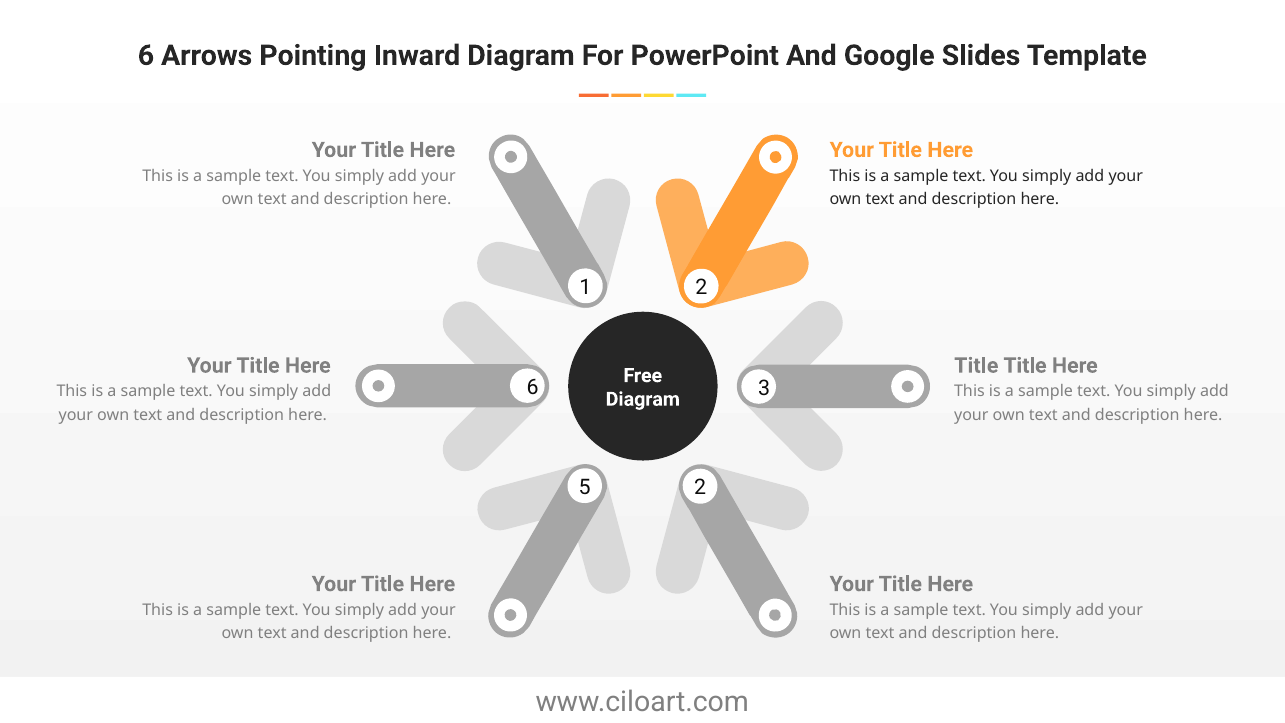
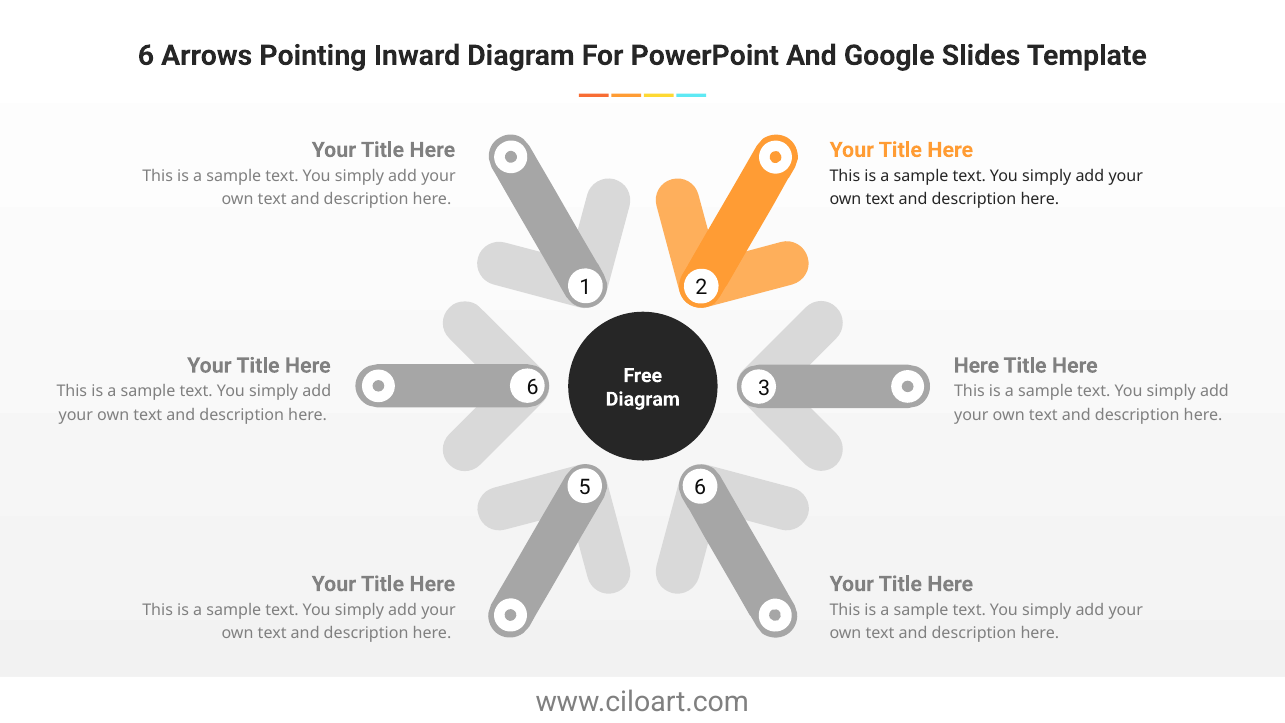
Title: Title -> Here (976, 365)
5 2: 2 -> 6 (700, 488)
